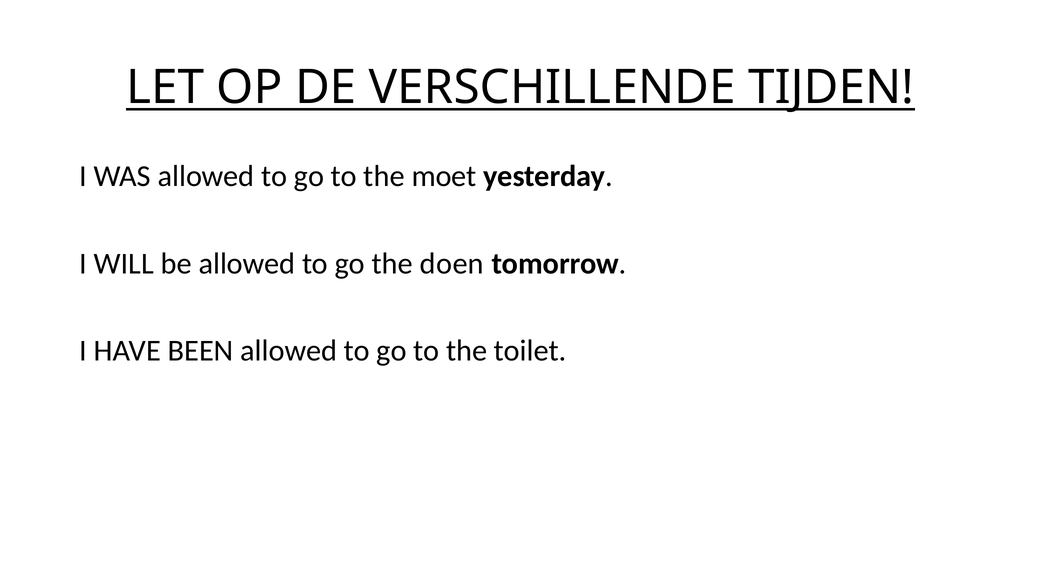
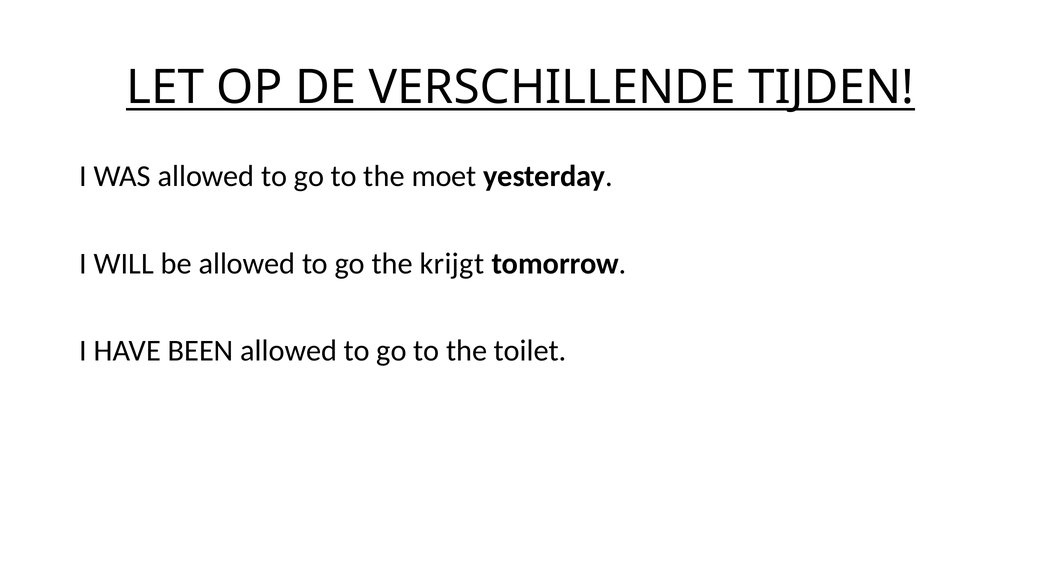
doen: doen -> krijgt (452, 263)
